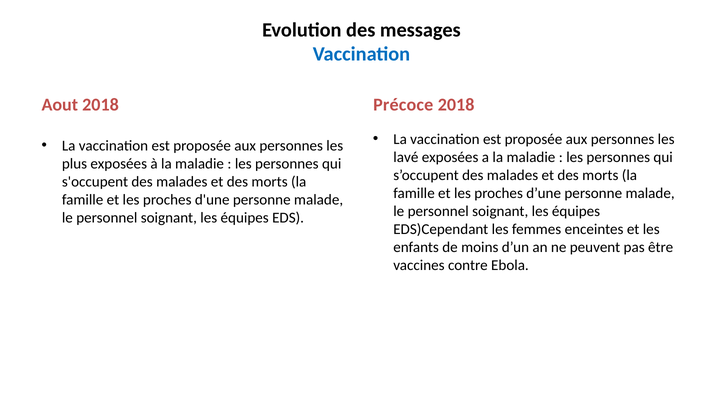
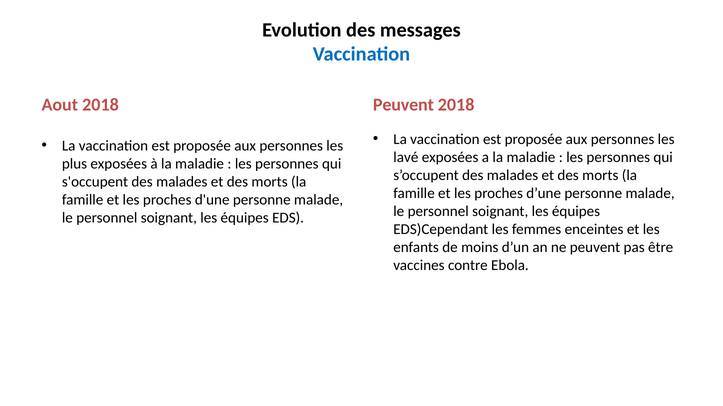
2018 Précoce: Précoce -> Peuvent (403, 105)
